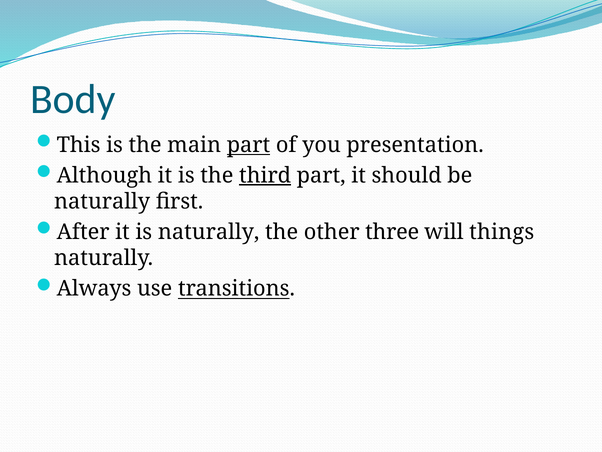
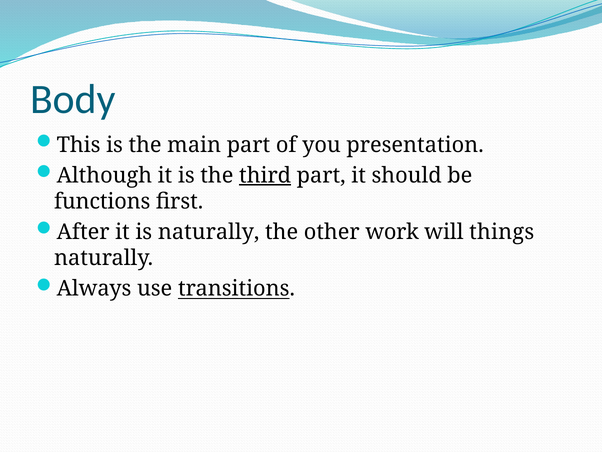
part underline: present -> none (248, 145)
naturally: naturally -> functions (102, 201)
three: three -> work (392, 232)
